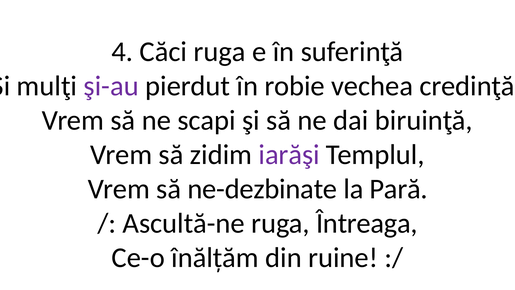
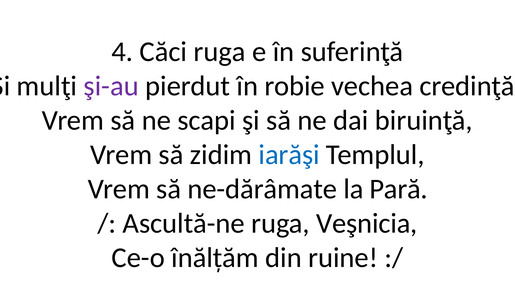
iarăşi colour: purple -> blue (289, 155)
ne-dezbinate: ne-dezbinate -> ne-dărâmate (262, 189)
Întreaga: Întreaga -> Veşnicia (367, 223)
